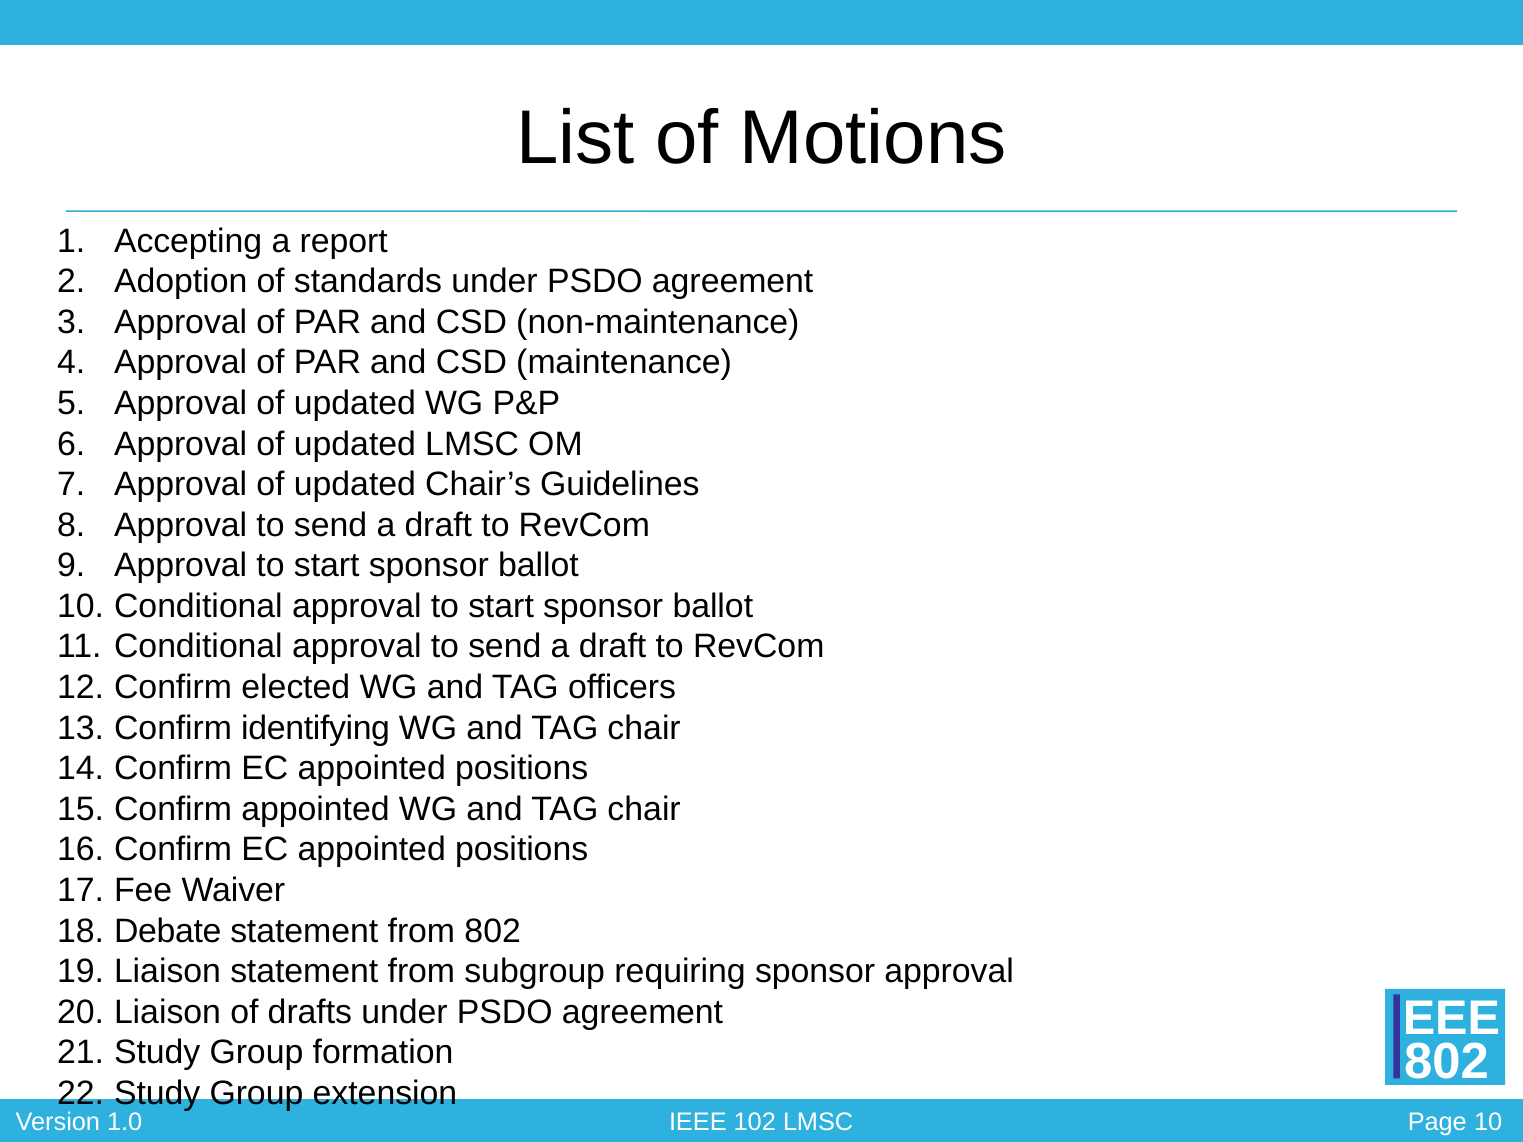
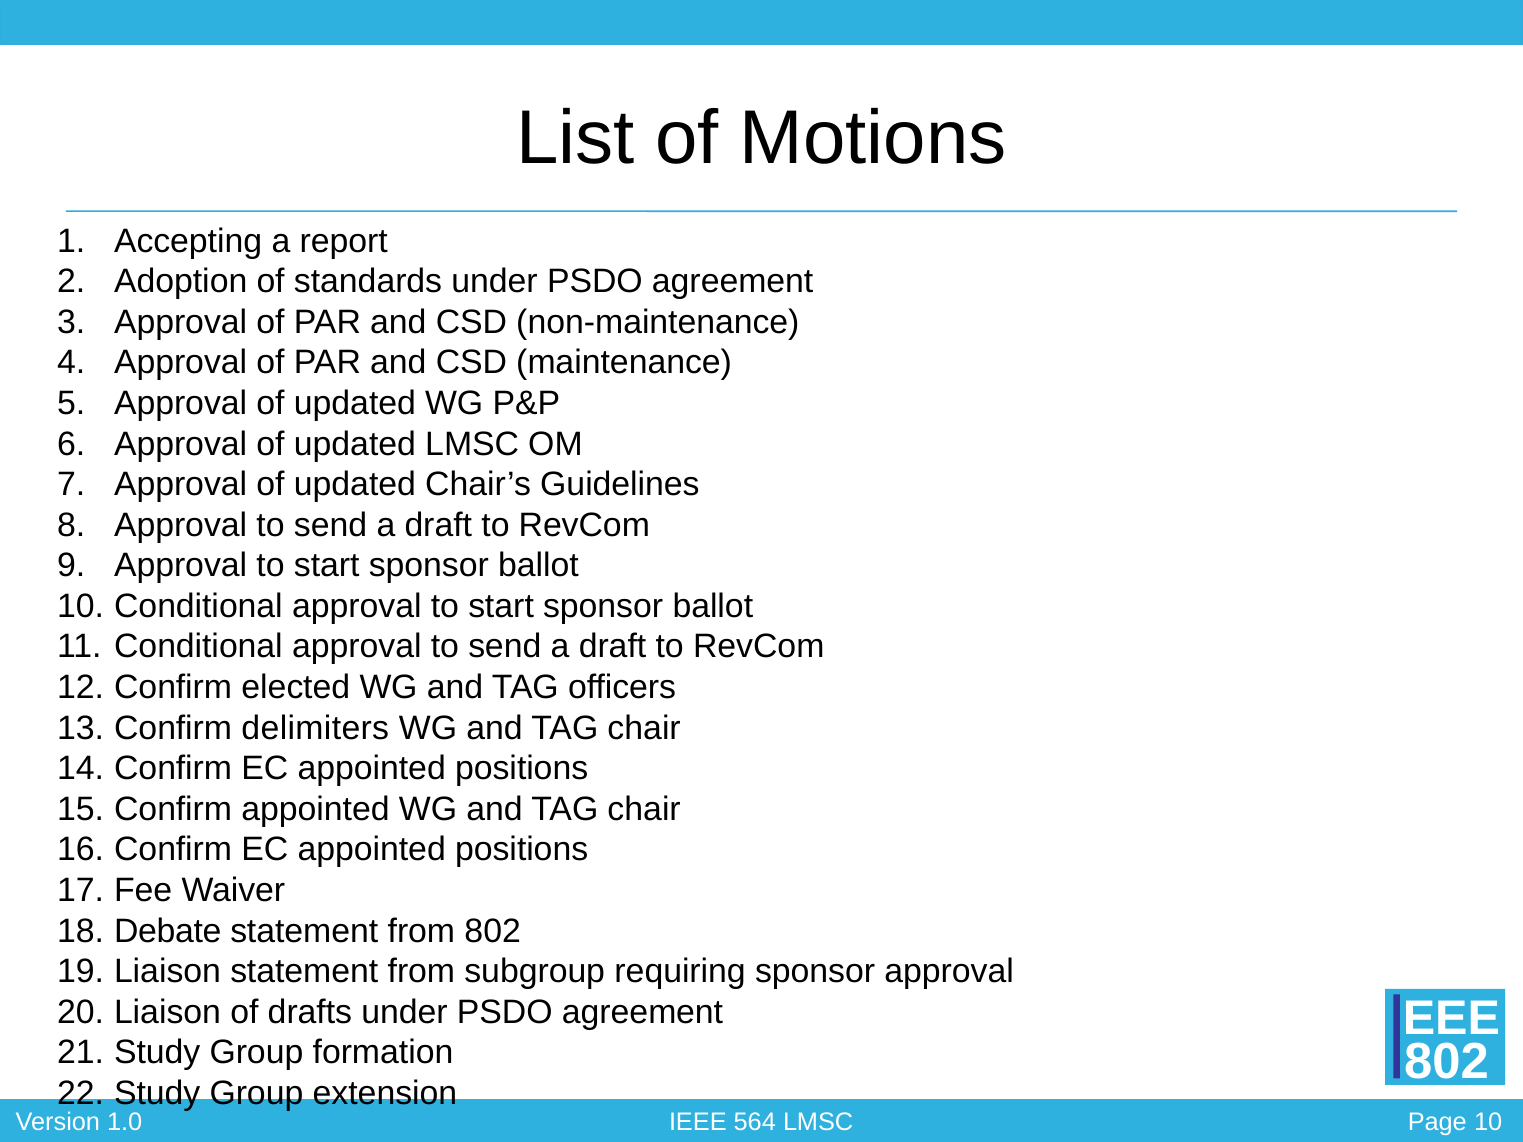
identifying: identifying -> delimiters (315, 728)
102: 102 -> 564 (755, 1122)
